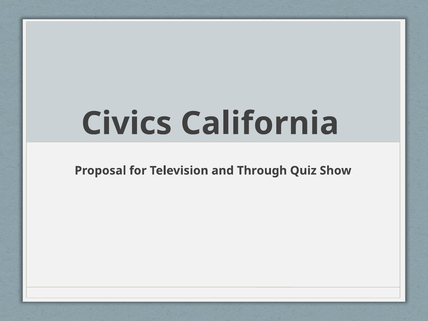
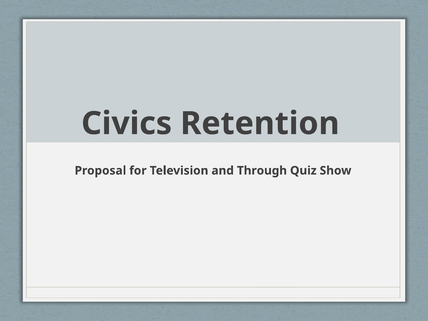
California: California -> Retention (260, 124)
